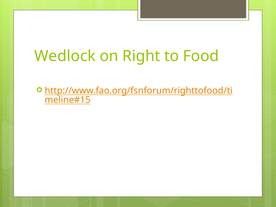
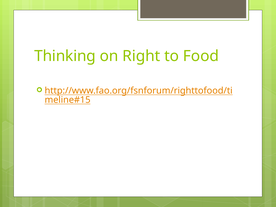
Wedlock: Wedlock -> Thinking (65, 56)
